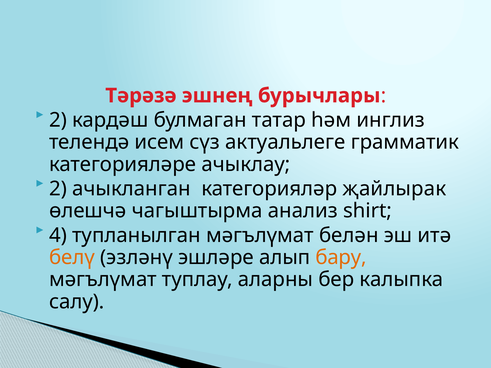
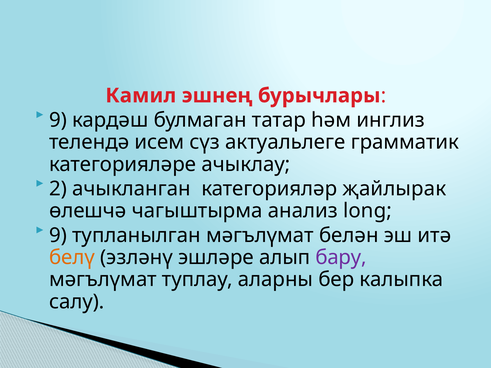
Тәрәзә: Тәрәзә -> Камил (141, 96)
2: 2 -> 9 (58, 120)
shirt: shirt -> long (367, 211)
4: 4 -> 9 (58, 236)
бару colour: orange -> purple (341, 258)
